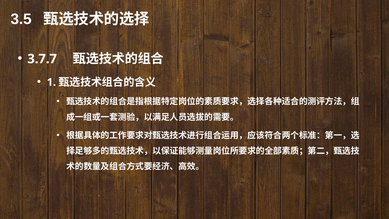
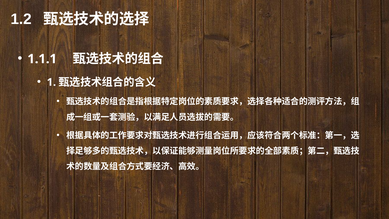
3.5: 3.5 -> 1.2 (21, 19)
3.7.7: 3.7.7 -> 1.1.1 (42, 59)
